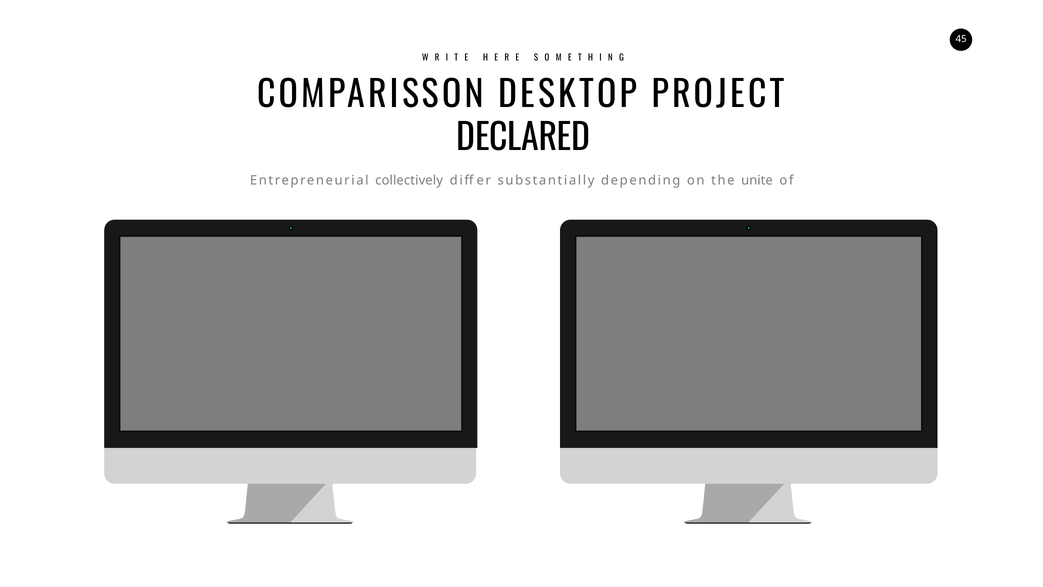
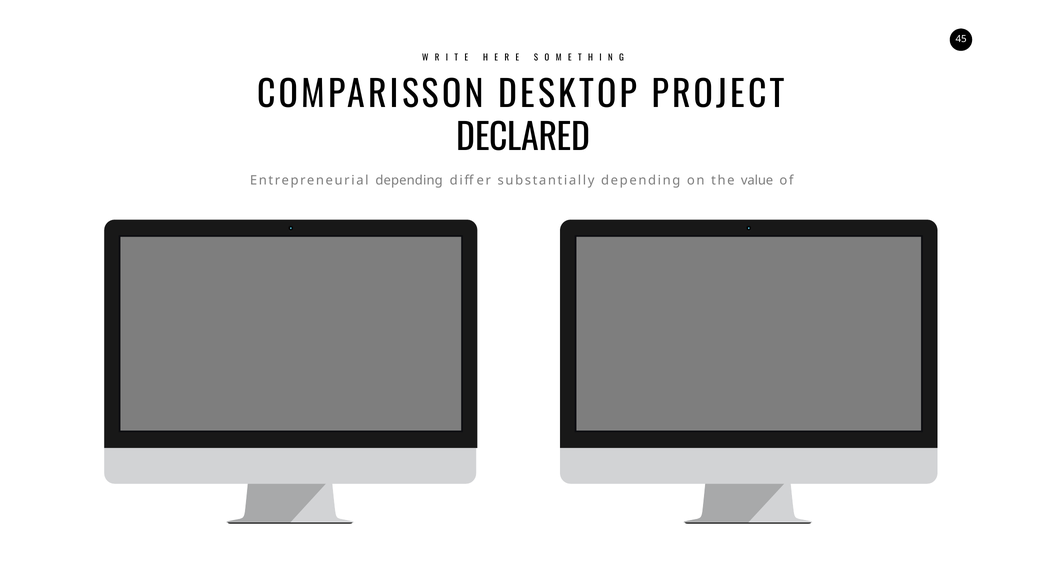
Entrepreneurial collectively: collectively -> depending (409, 180)
unite: unite -> value (757, 180)
